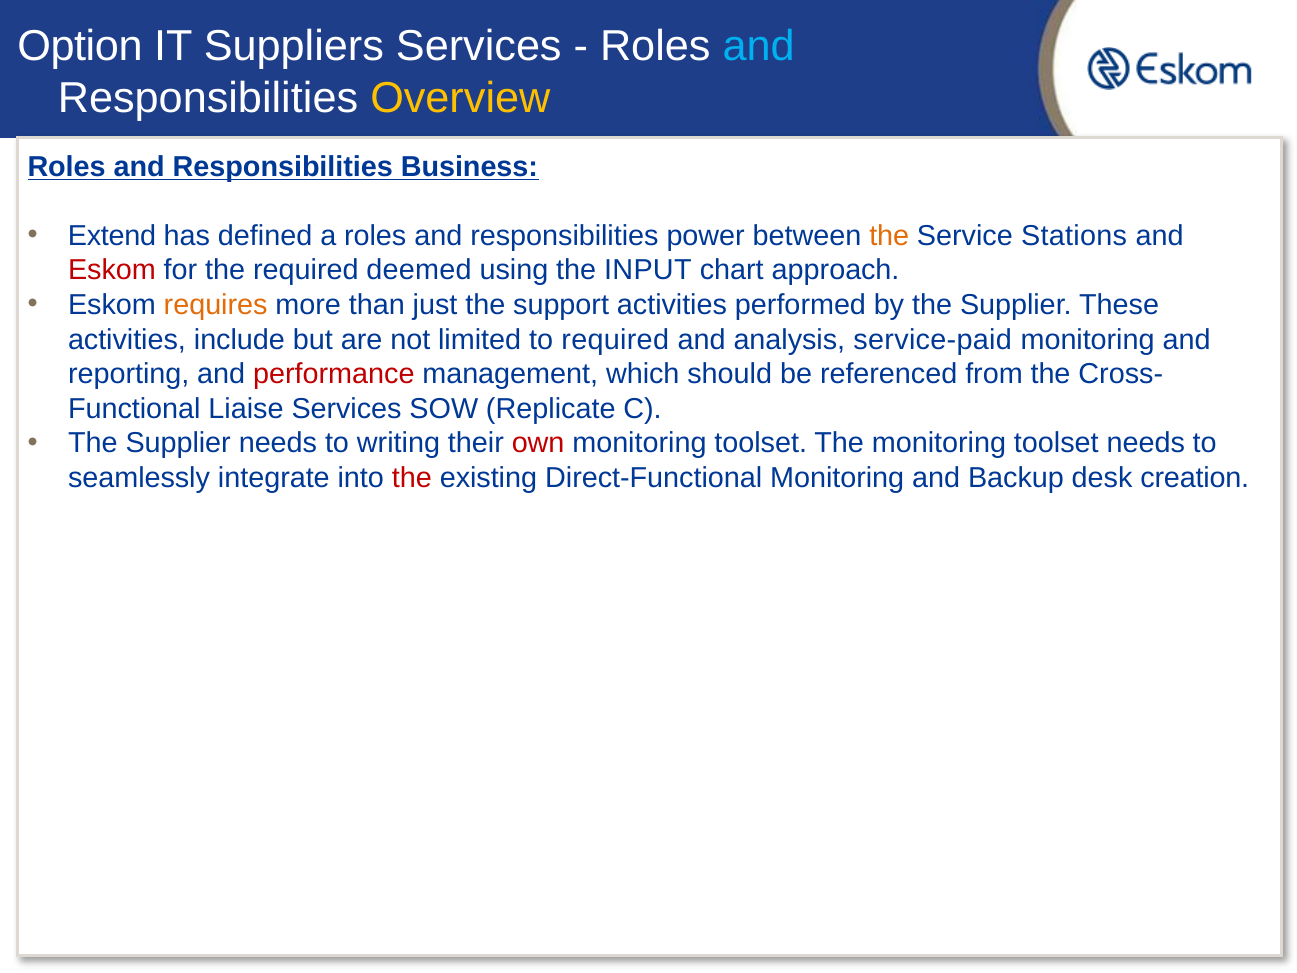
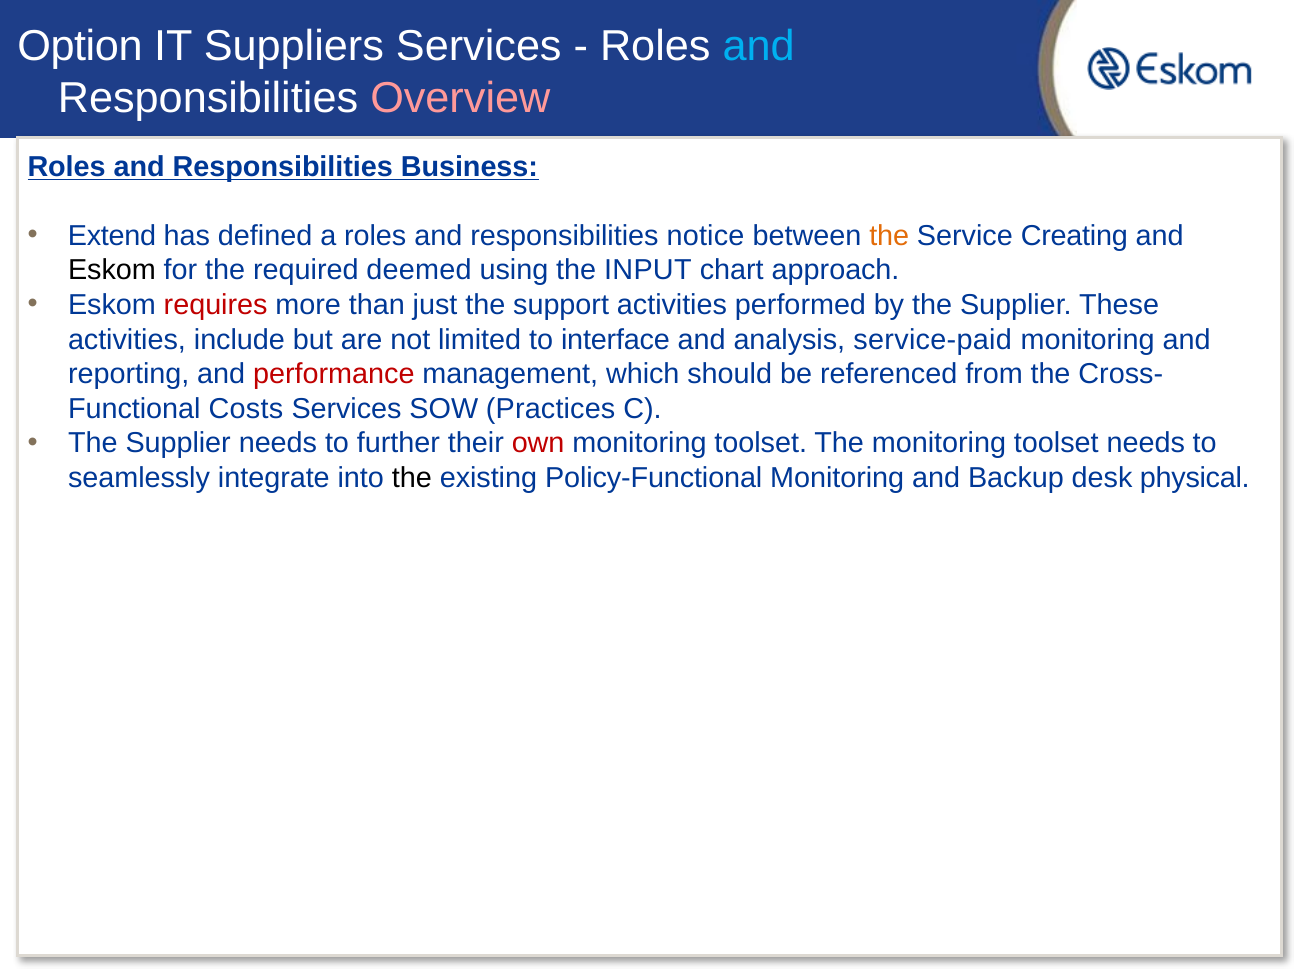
Overview colour: yellow -> pink (460, 98)
power: power -> notice (705, 236)
Stations: Stations -> Creating (1074, 236)
Eskom colour: red -> black (112, 270)
requires colour: orange -> red (216, 305)
to required: required -> interface (615, 340)
Liaise: Liaise -> Costs (246, 409)
Replicate: Replicate -> Practices (551, 409)
writing: writing -> further (398, 443)
the colour: red -> black (412, 478)
Direct-Functional: Direct-Functional -> Policy-Functional (654, 478)
creation: creation -> physical (1195, 478)
